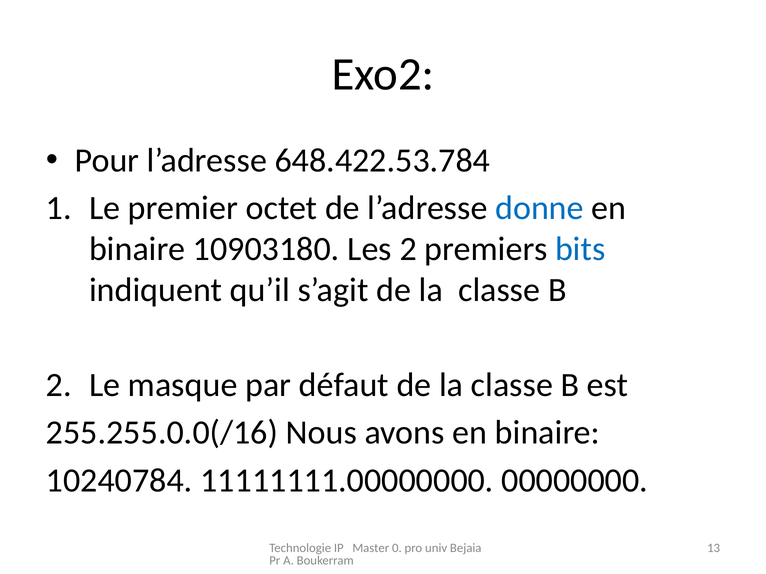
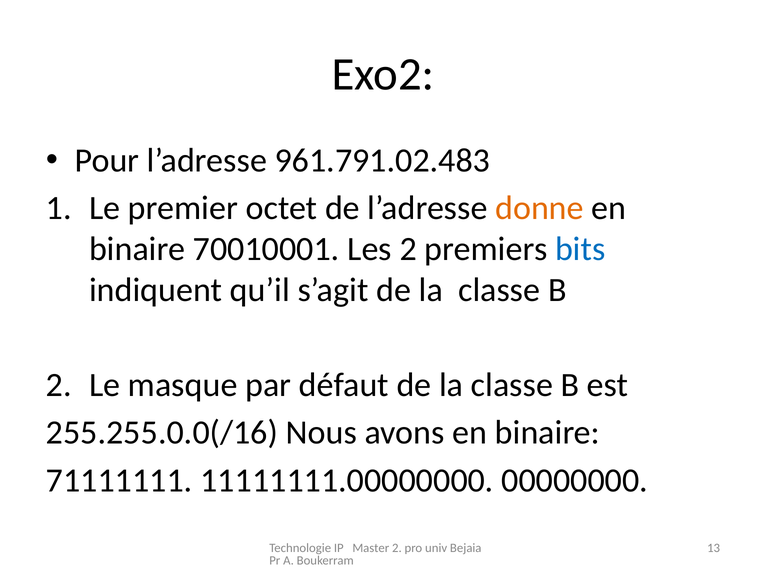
648.422.53.784: 648.422.53.784 -> 961.791.02.483 (382, 161)
donne colour: blue -> orange (540, 208)
10903180: 10903180 -> 70010001 (266, 249)
10240784: 10240784 -> 71111111 (119, 481)
Master 0: 0 -> 2 (397, 549)
